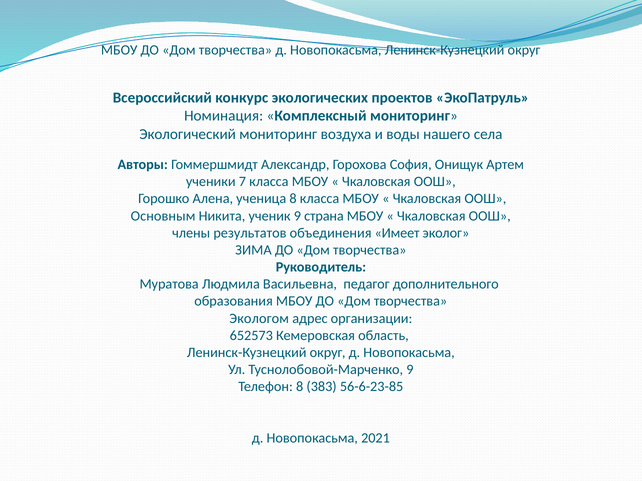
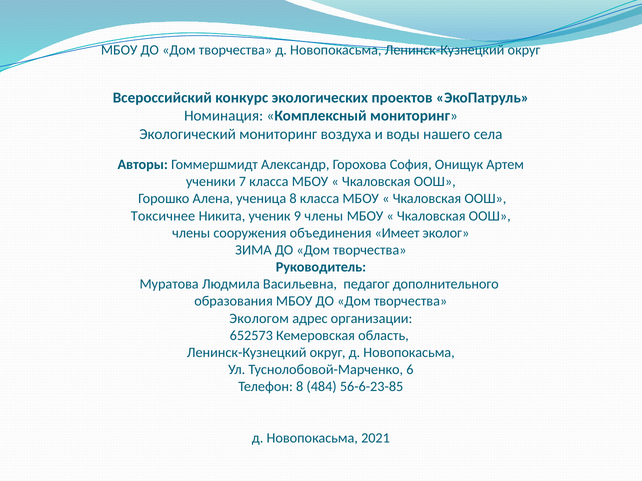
Основным: Основным -> Токсичнее (163, 216)
9 страна: страна -> члены (324, 216)
результатов: результатов -> сооружения (250, 233)
Туснолобовой-Марченко 9: 9 -> 6 (410, 370)
383: 383 -> 484 (322, 387)
